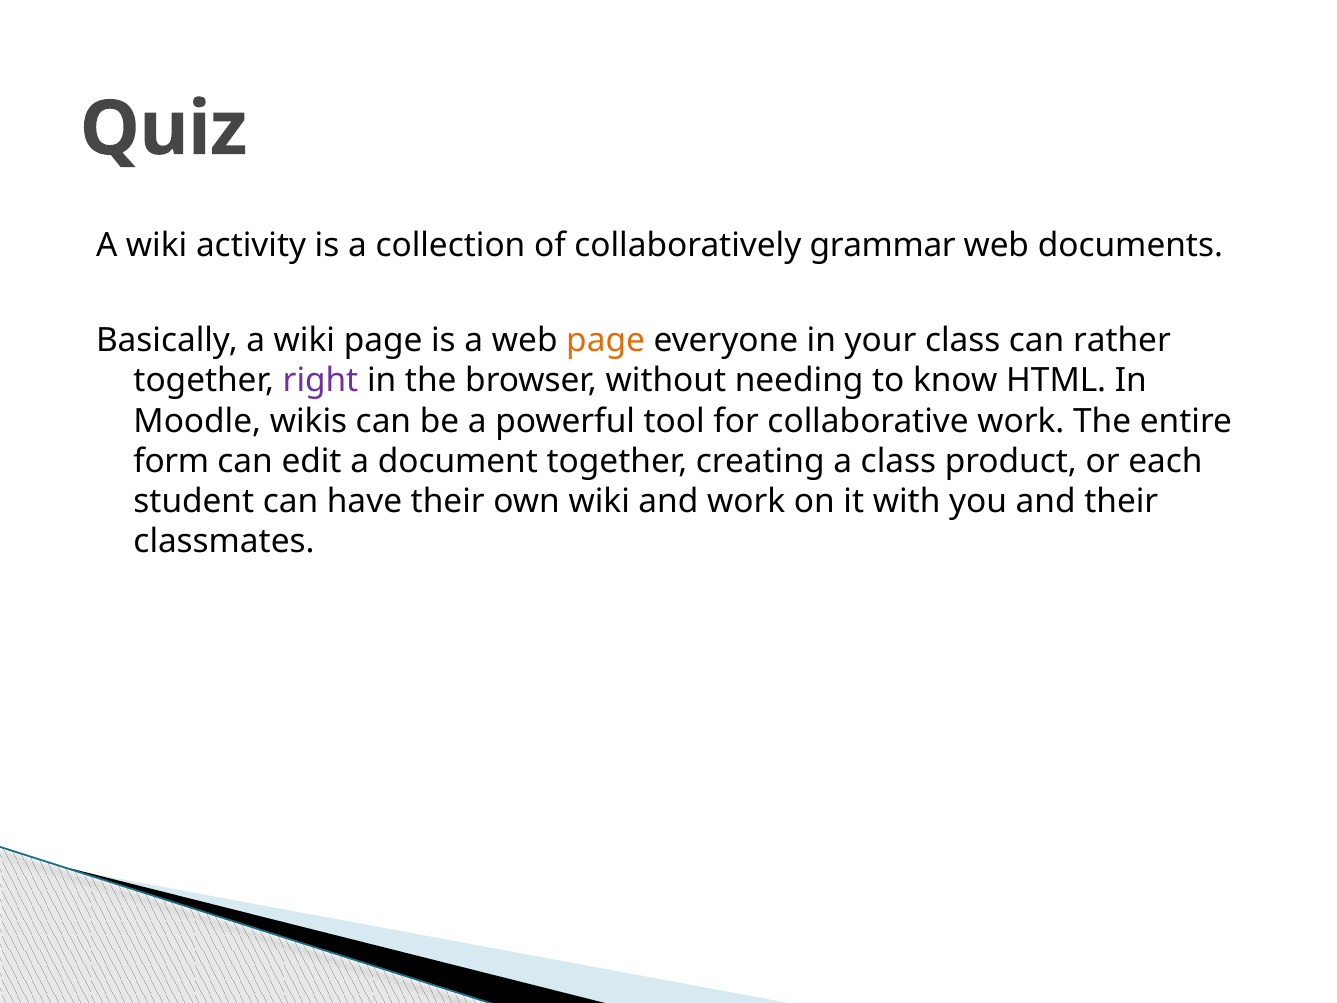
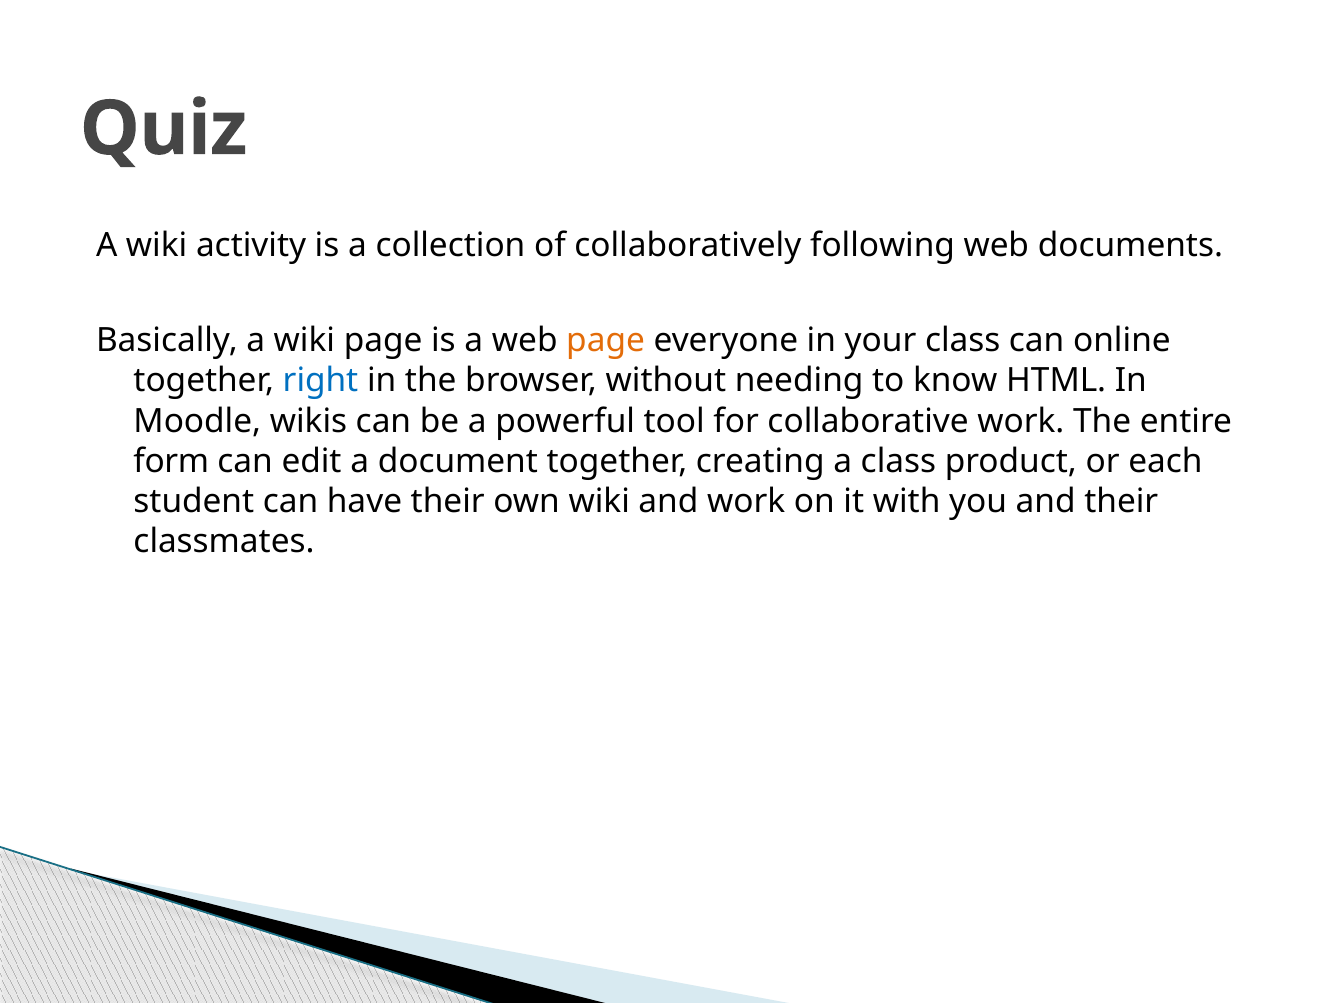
grammar: grammar -> following (883, 246)
rather: rather -> online (1122, 341)
right colour: purple -> blue (321, 381)
